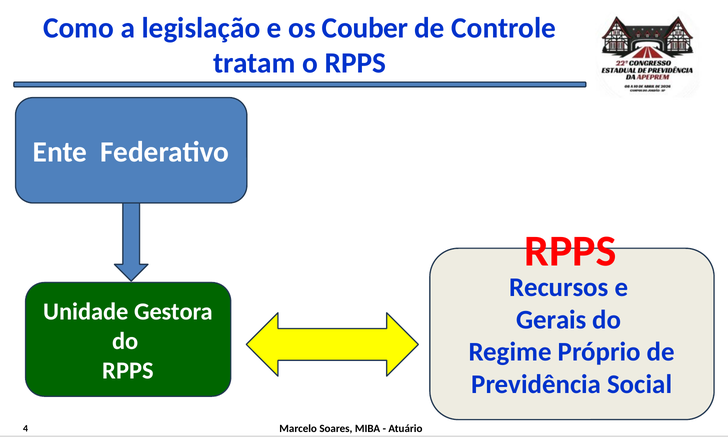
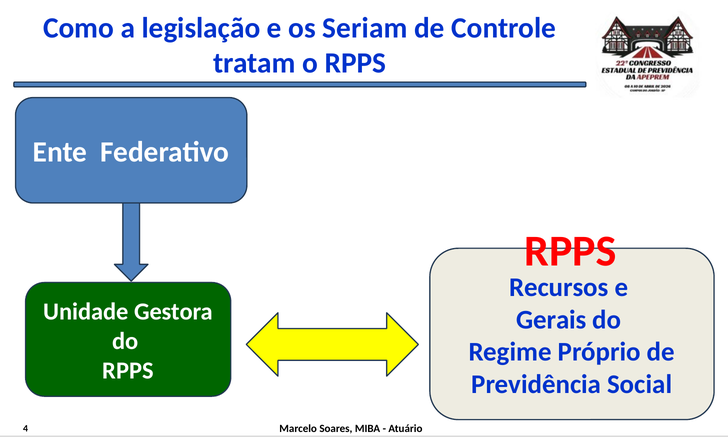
Couber: Couber -> Seriam (365, 28)
